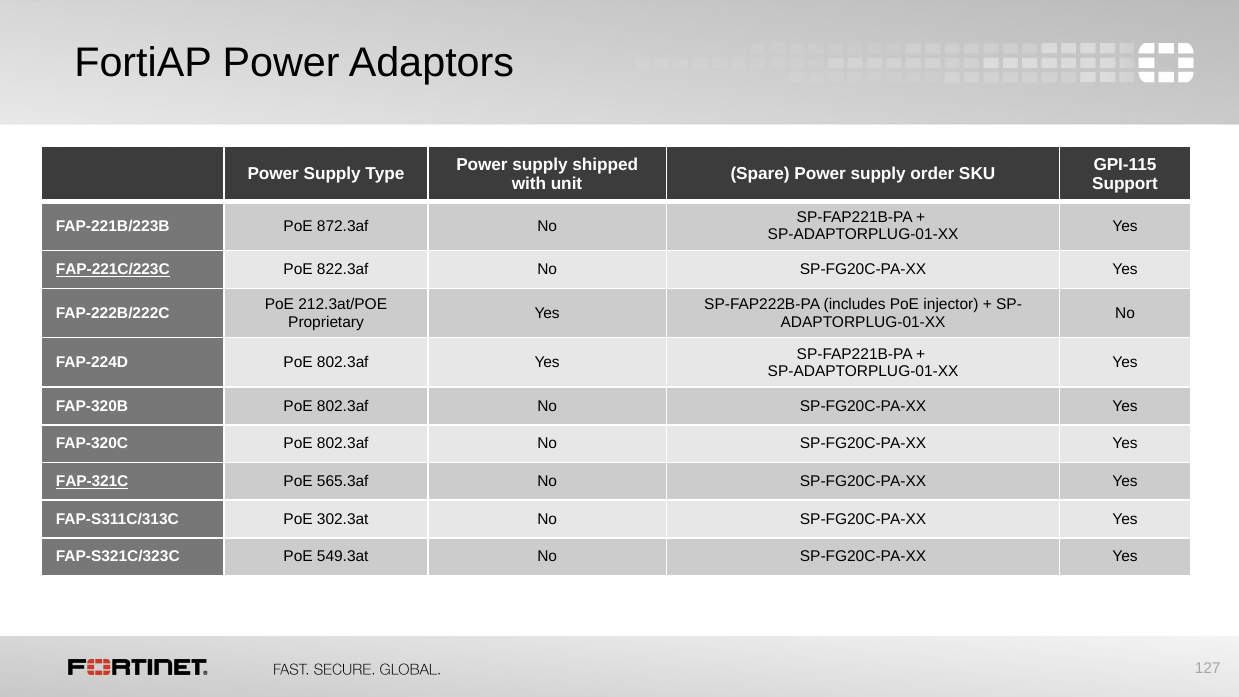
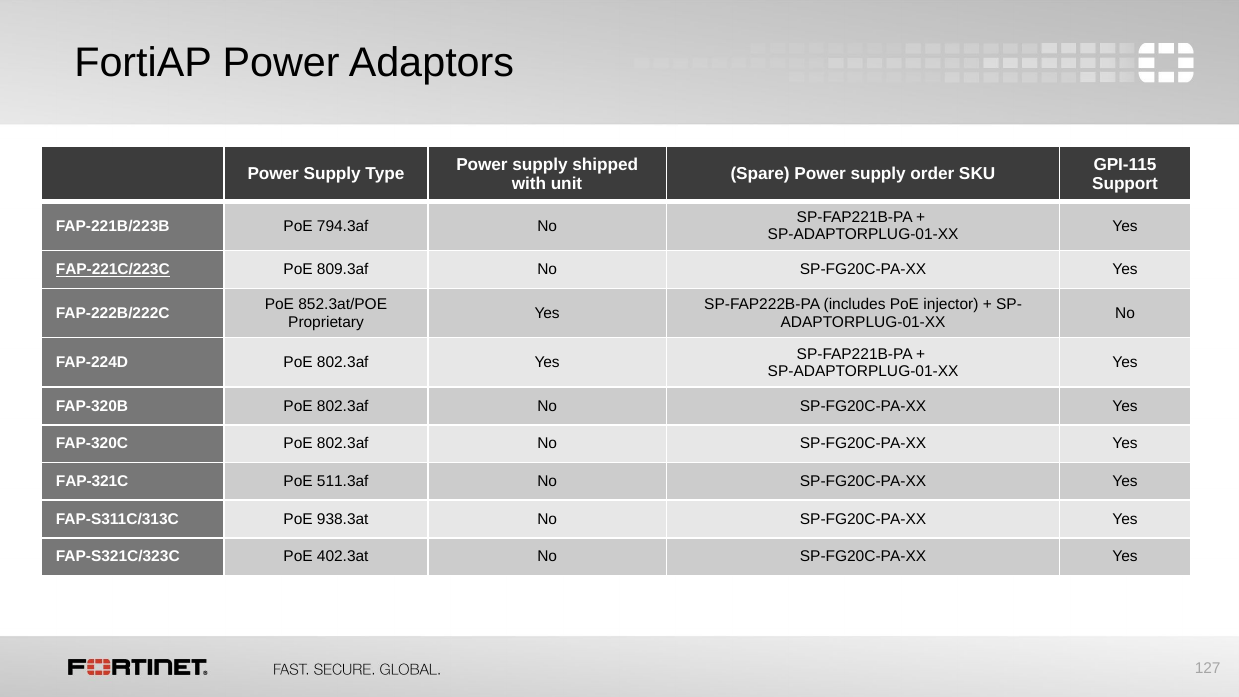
872.3af: 872.3af -> 794.3af (343, 226)
822.3af: 822.3af -> 809.3af (343, 270)
212.3at/POE: 212.3at/POE -> 852.3at/POE (343, 305)
FAP-321C underline: present -> none (92, 482)
565.3af: 565.3af -> 511.3af (343, 482)
302.3at: 302.3at -> 938.3at (343, 519)
549.3at: 549.3at -> 402.3at (343, 557)
